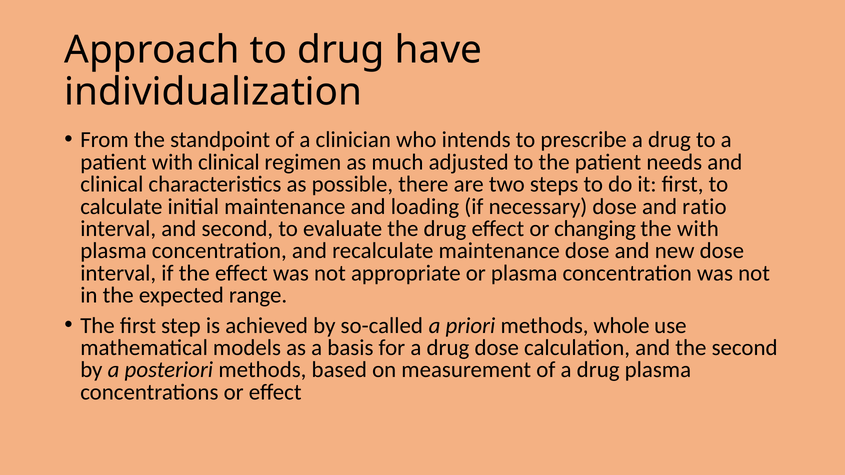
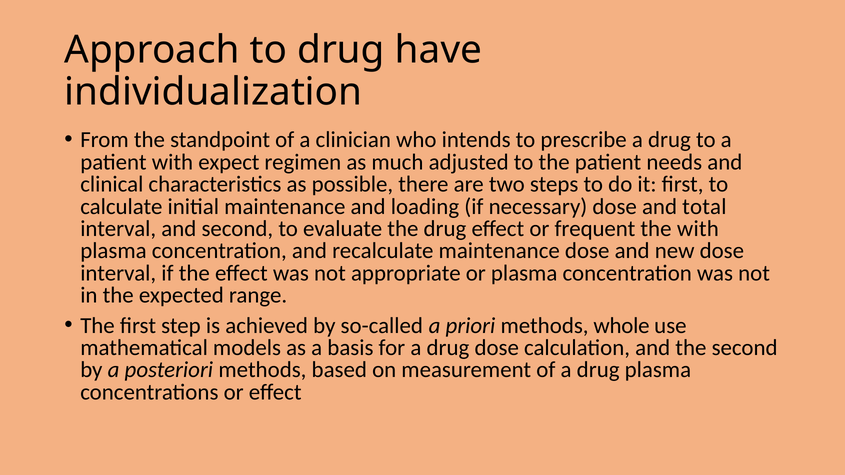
with clinical: clinical -> expect (229, 162)
ratio: ratio -> total (704, 207)
changing: changing -> frequent (595, 229)
